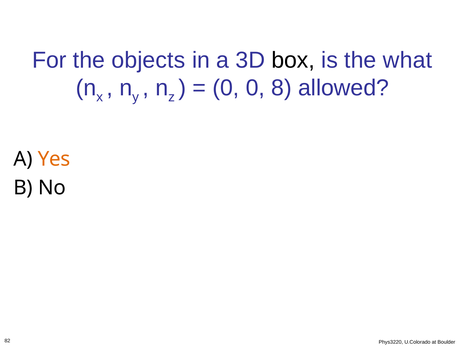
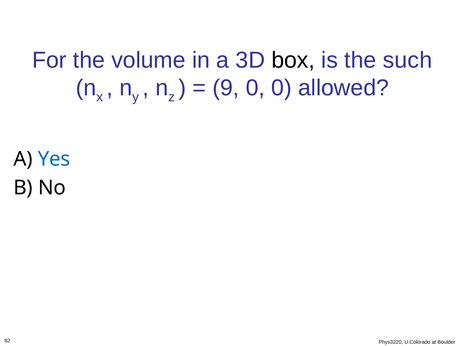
objects: objects -> volume (148, 60)
what: what -> such (408, 60)
0: 0 -> 9 (226, 88)
0 8: 8 -> 0 (282, 88)
Yes colour: orange -> blue (54, 159)
